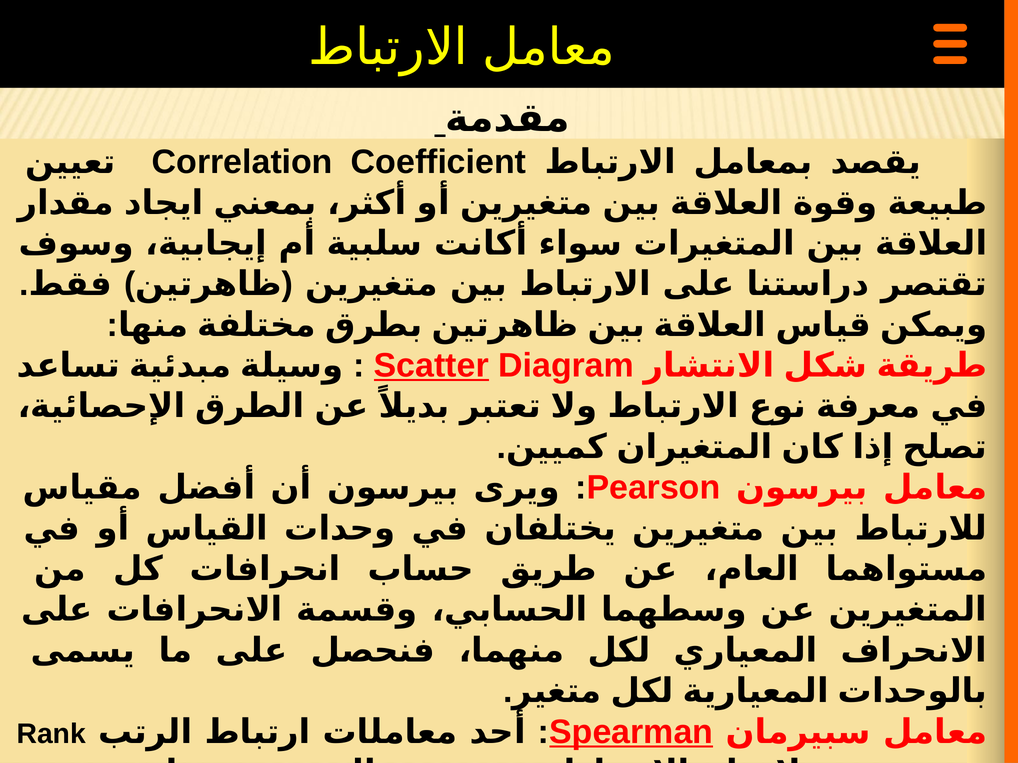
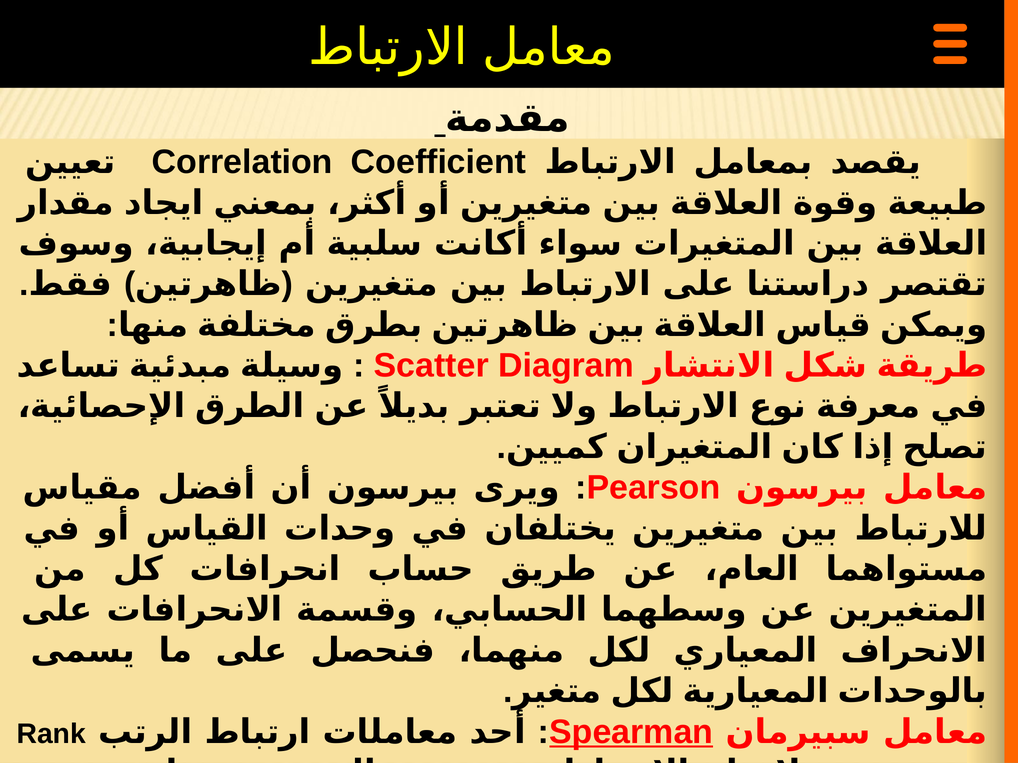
Scatter underline: present -> none (431, 366)
